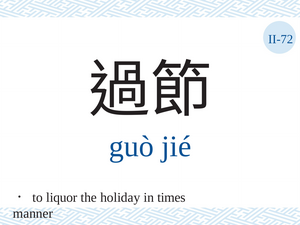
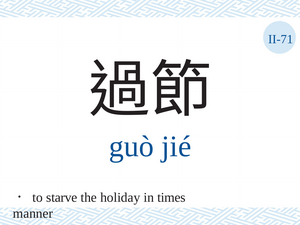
II-72: II-72 -> II-71 (281, 39)
liquor: liquor -> starve (62, 197)
